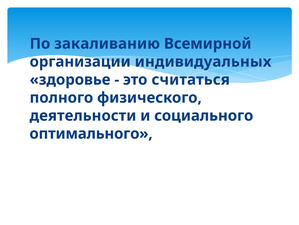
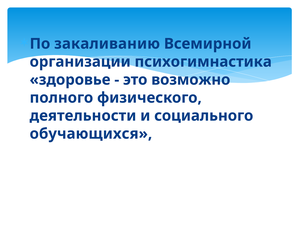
индивидуальных: индивидуальных -> психогимнастика (203, 62)
считаться: считаться -> возможно (191, 79)
оптимального: оптимального -> обучающихся (91, 133)
